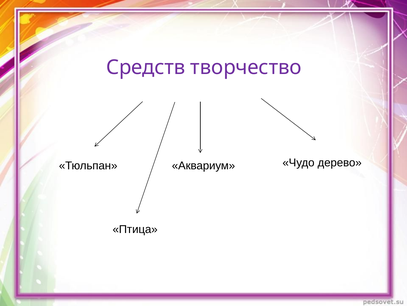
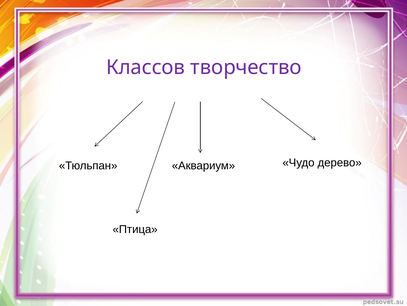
Средств: Средств -> Классов (146, 67)
